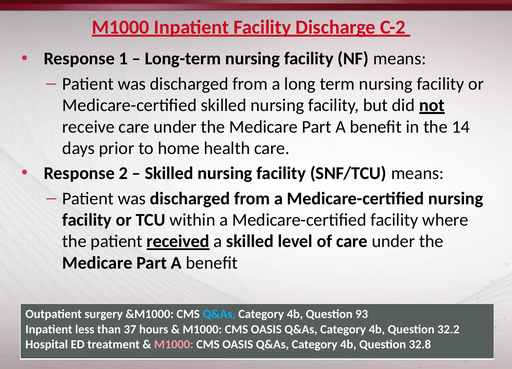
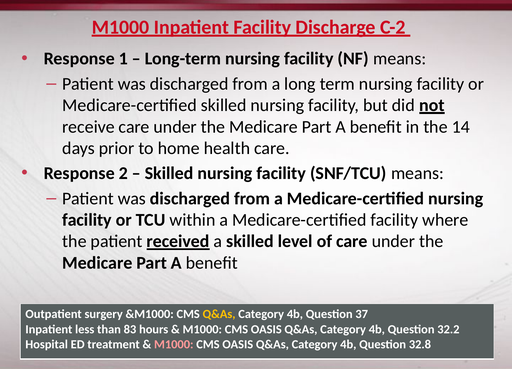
Q&As colour: light blue -> yellow (219, 314)
93: 93 -> 37 (362, 314)
37: 37 -> 83 (130, 329)
